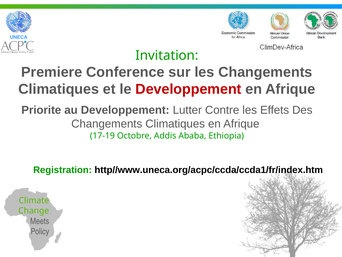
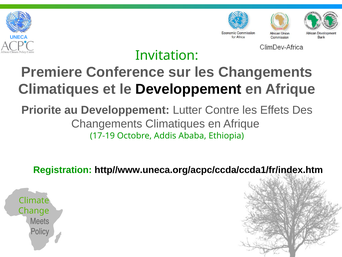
Developpement colour: red -> black (188, 89)
